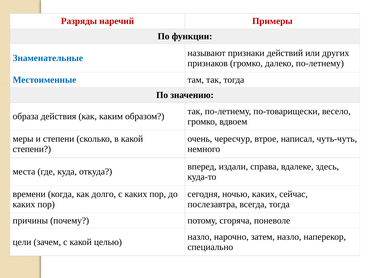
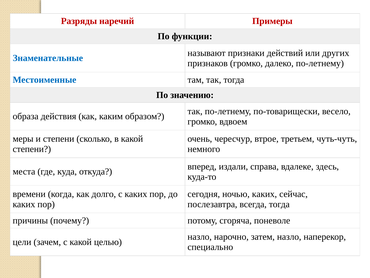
написал: написал -> третьем (298, 139)
